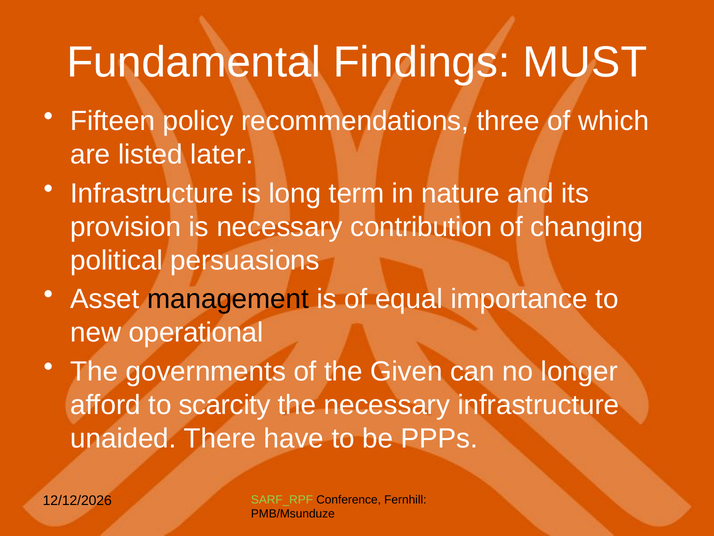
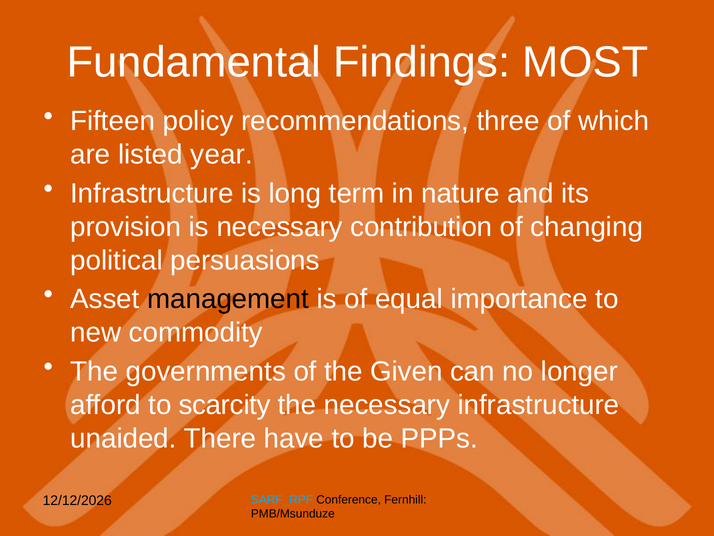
MUST: MUST -> MOST (585, 62)
later: later -> year (222, 155)
operational: operational -> commodity (196, 332)
SARF_RPF colour: light green -> light blue (282, 499)
